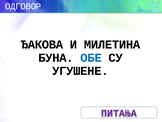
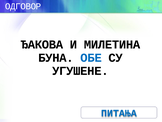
ПИТАЊА colour: purple -> blue (119, 113)
